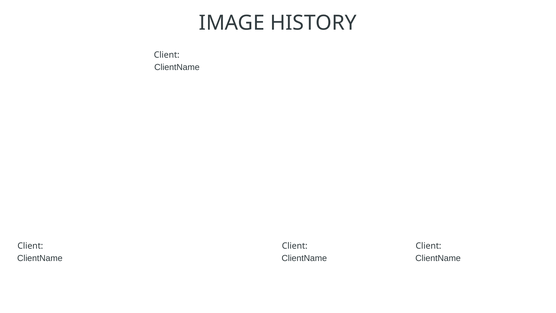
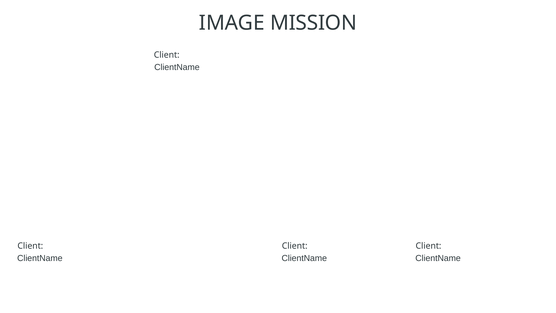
HISTORY: HISTORY -> MISSION (313, 23)
